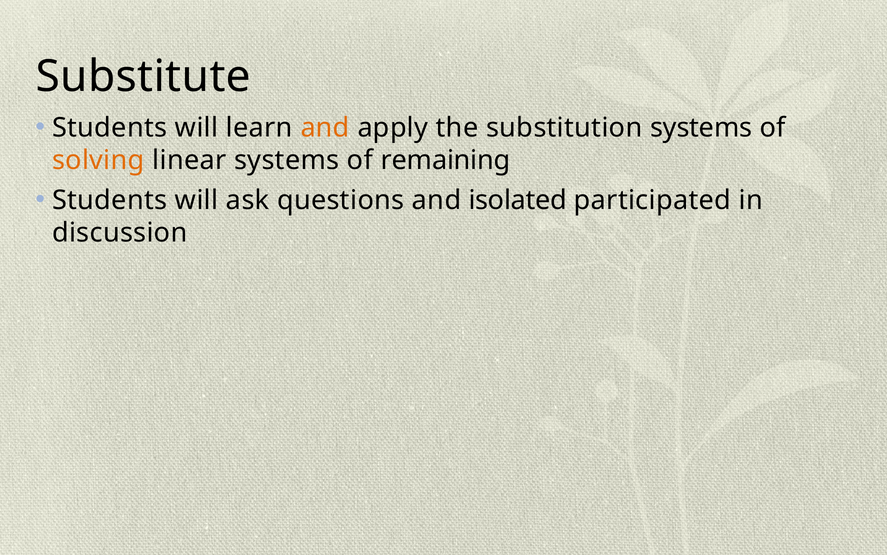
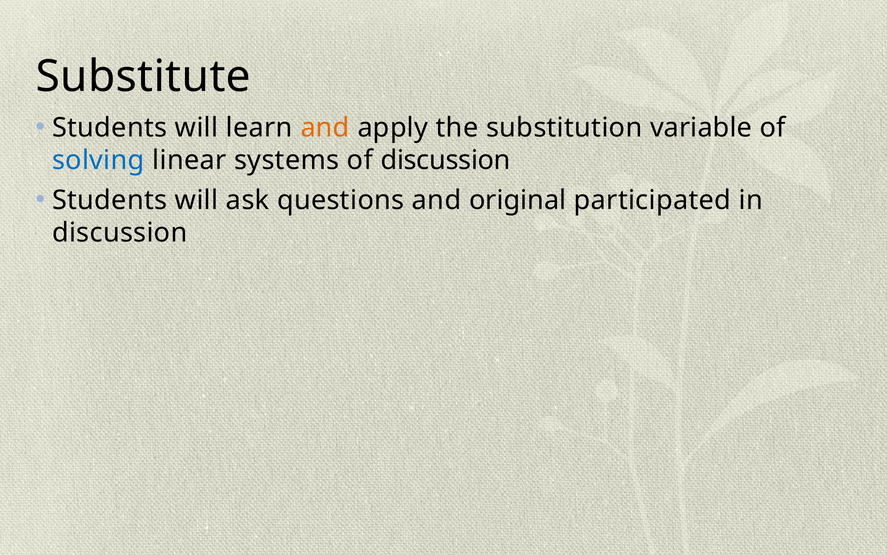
substitution systems: systems -> variable (701, 128)
solving colour: orange -> blue (98, 160)
of remaining: remaining -> discussion (446, 160)
isolated: isolated -> original (518, 200)
